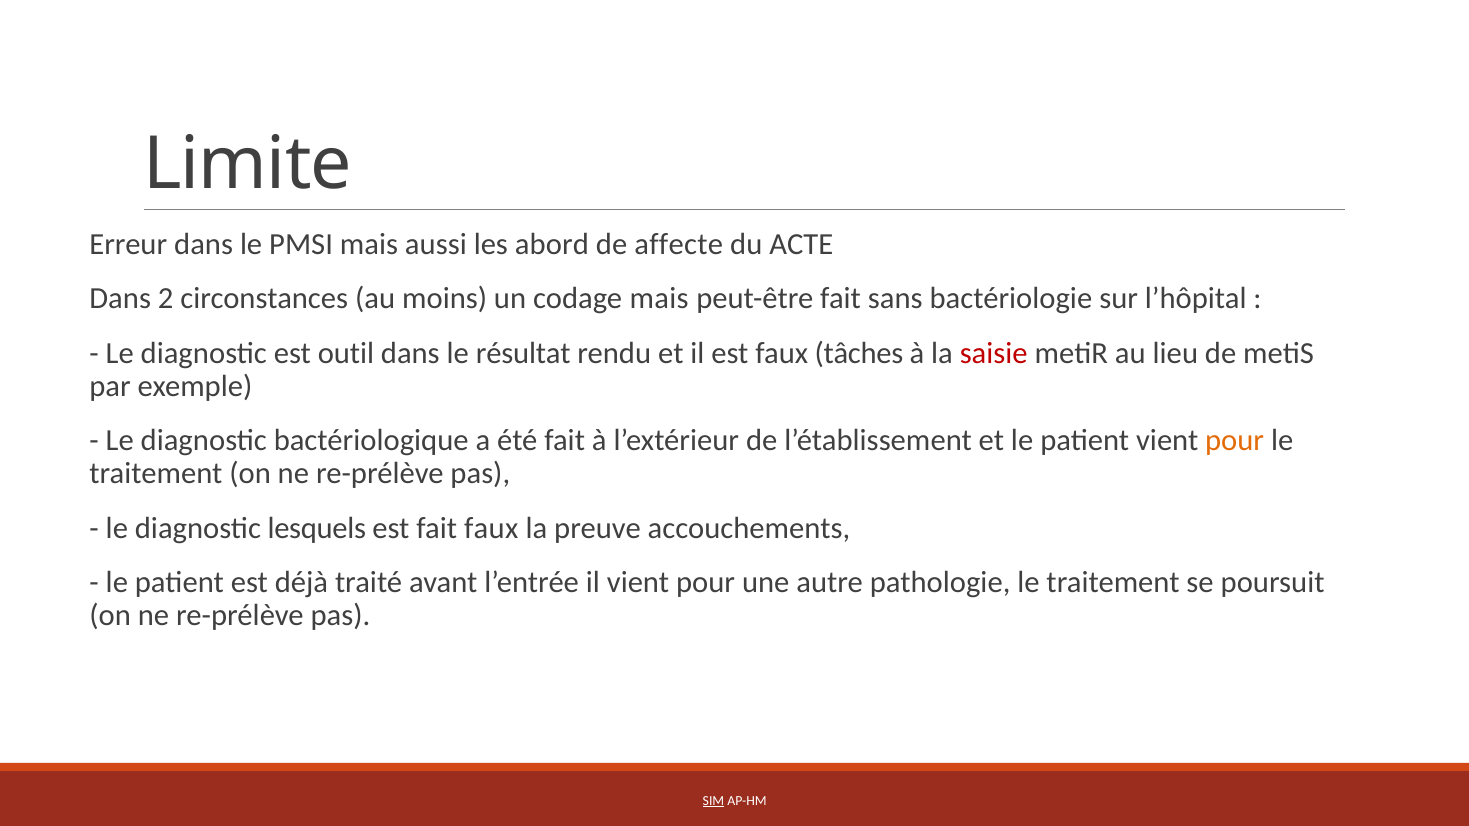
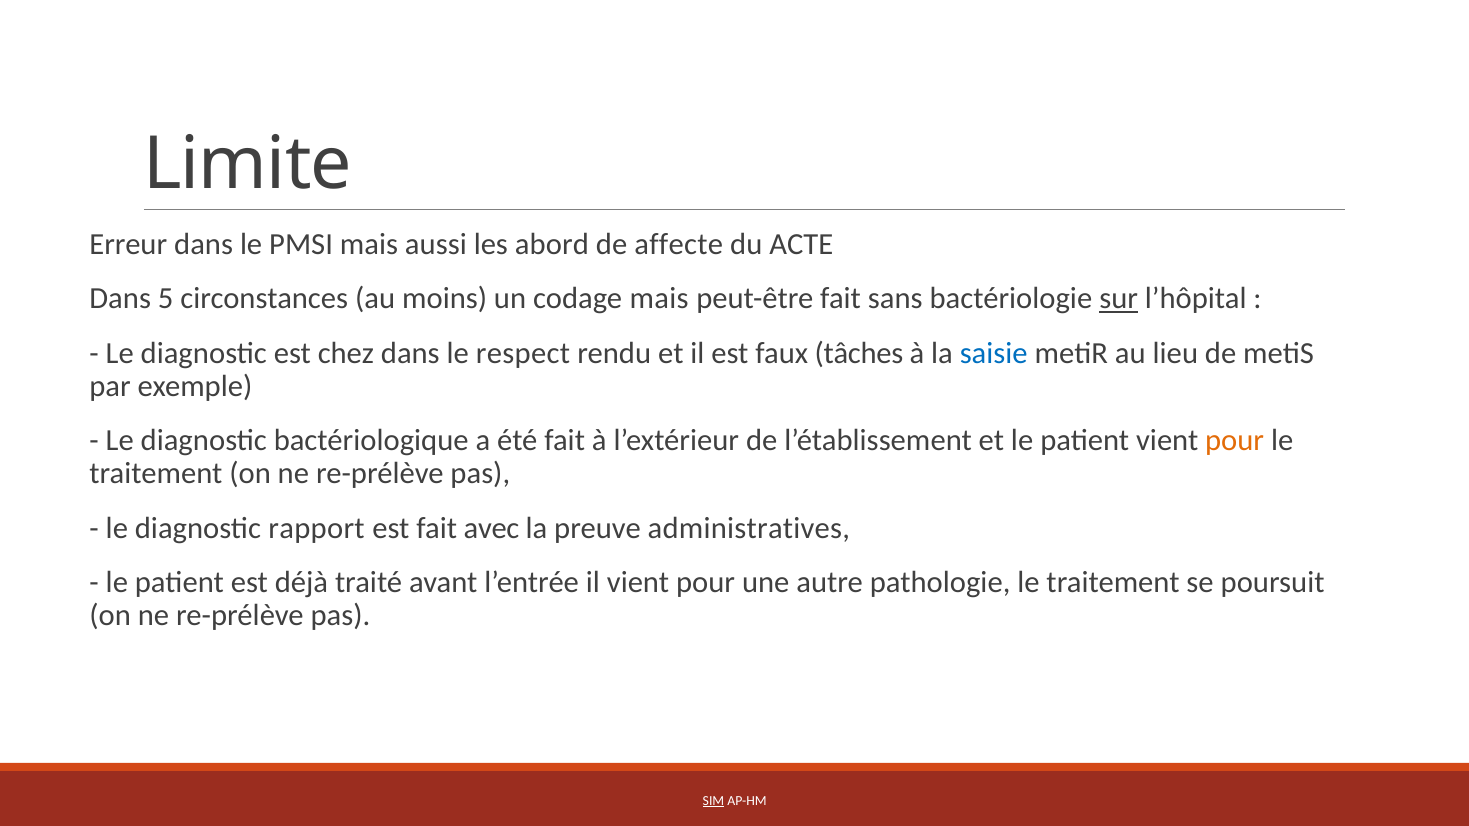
2: 2 -> 5 (166, 299)
sur underline: none -> present (1119, 299)
outil: outil -> chez (346, 353)
résultat: résultat -> respect (523, 353)
saisie colour: red -> blue (994, 353)
lesquels: lesquels -> rapport (317, 528)
fait faux: faux -> avec (491, 528)
accouchements: accouchements -> administratives (749, 528)
